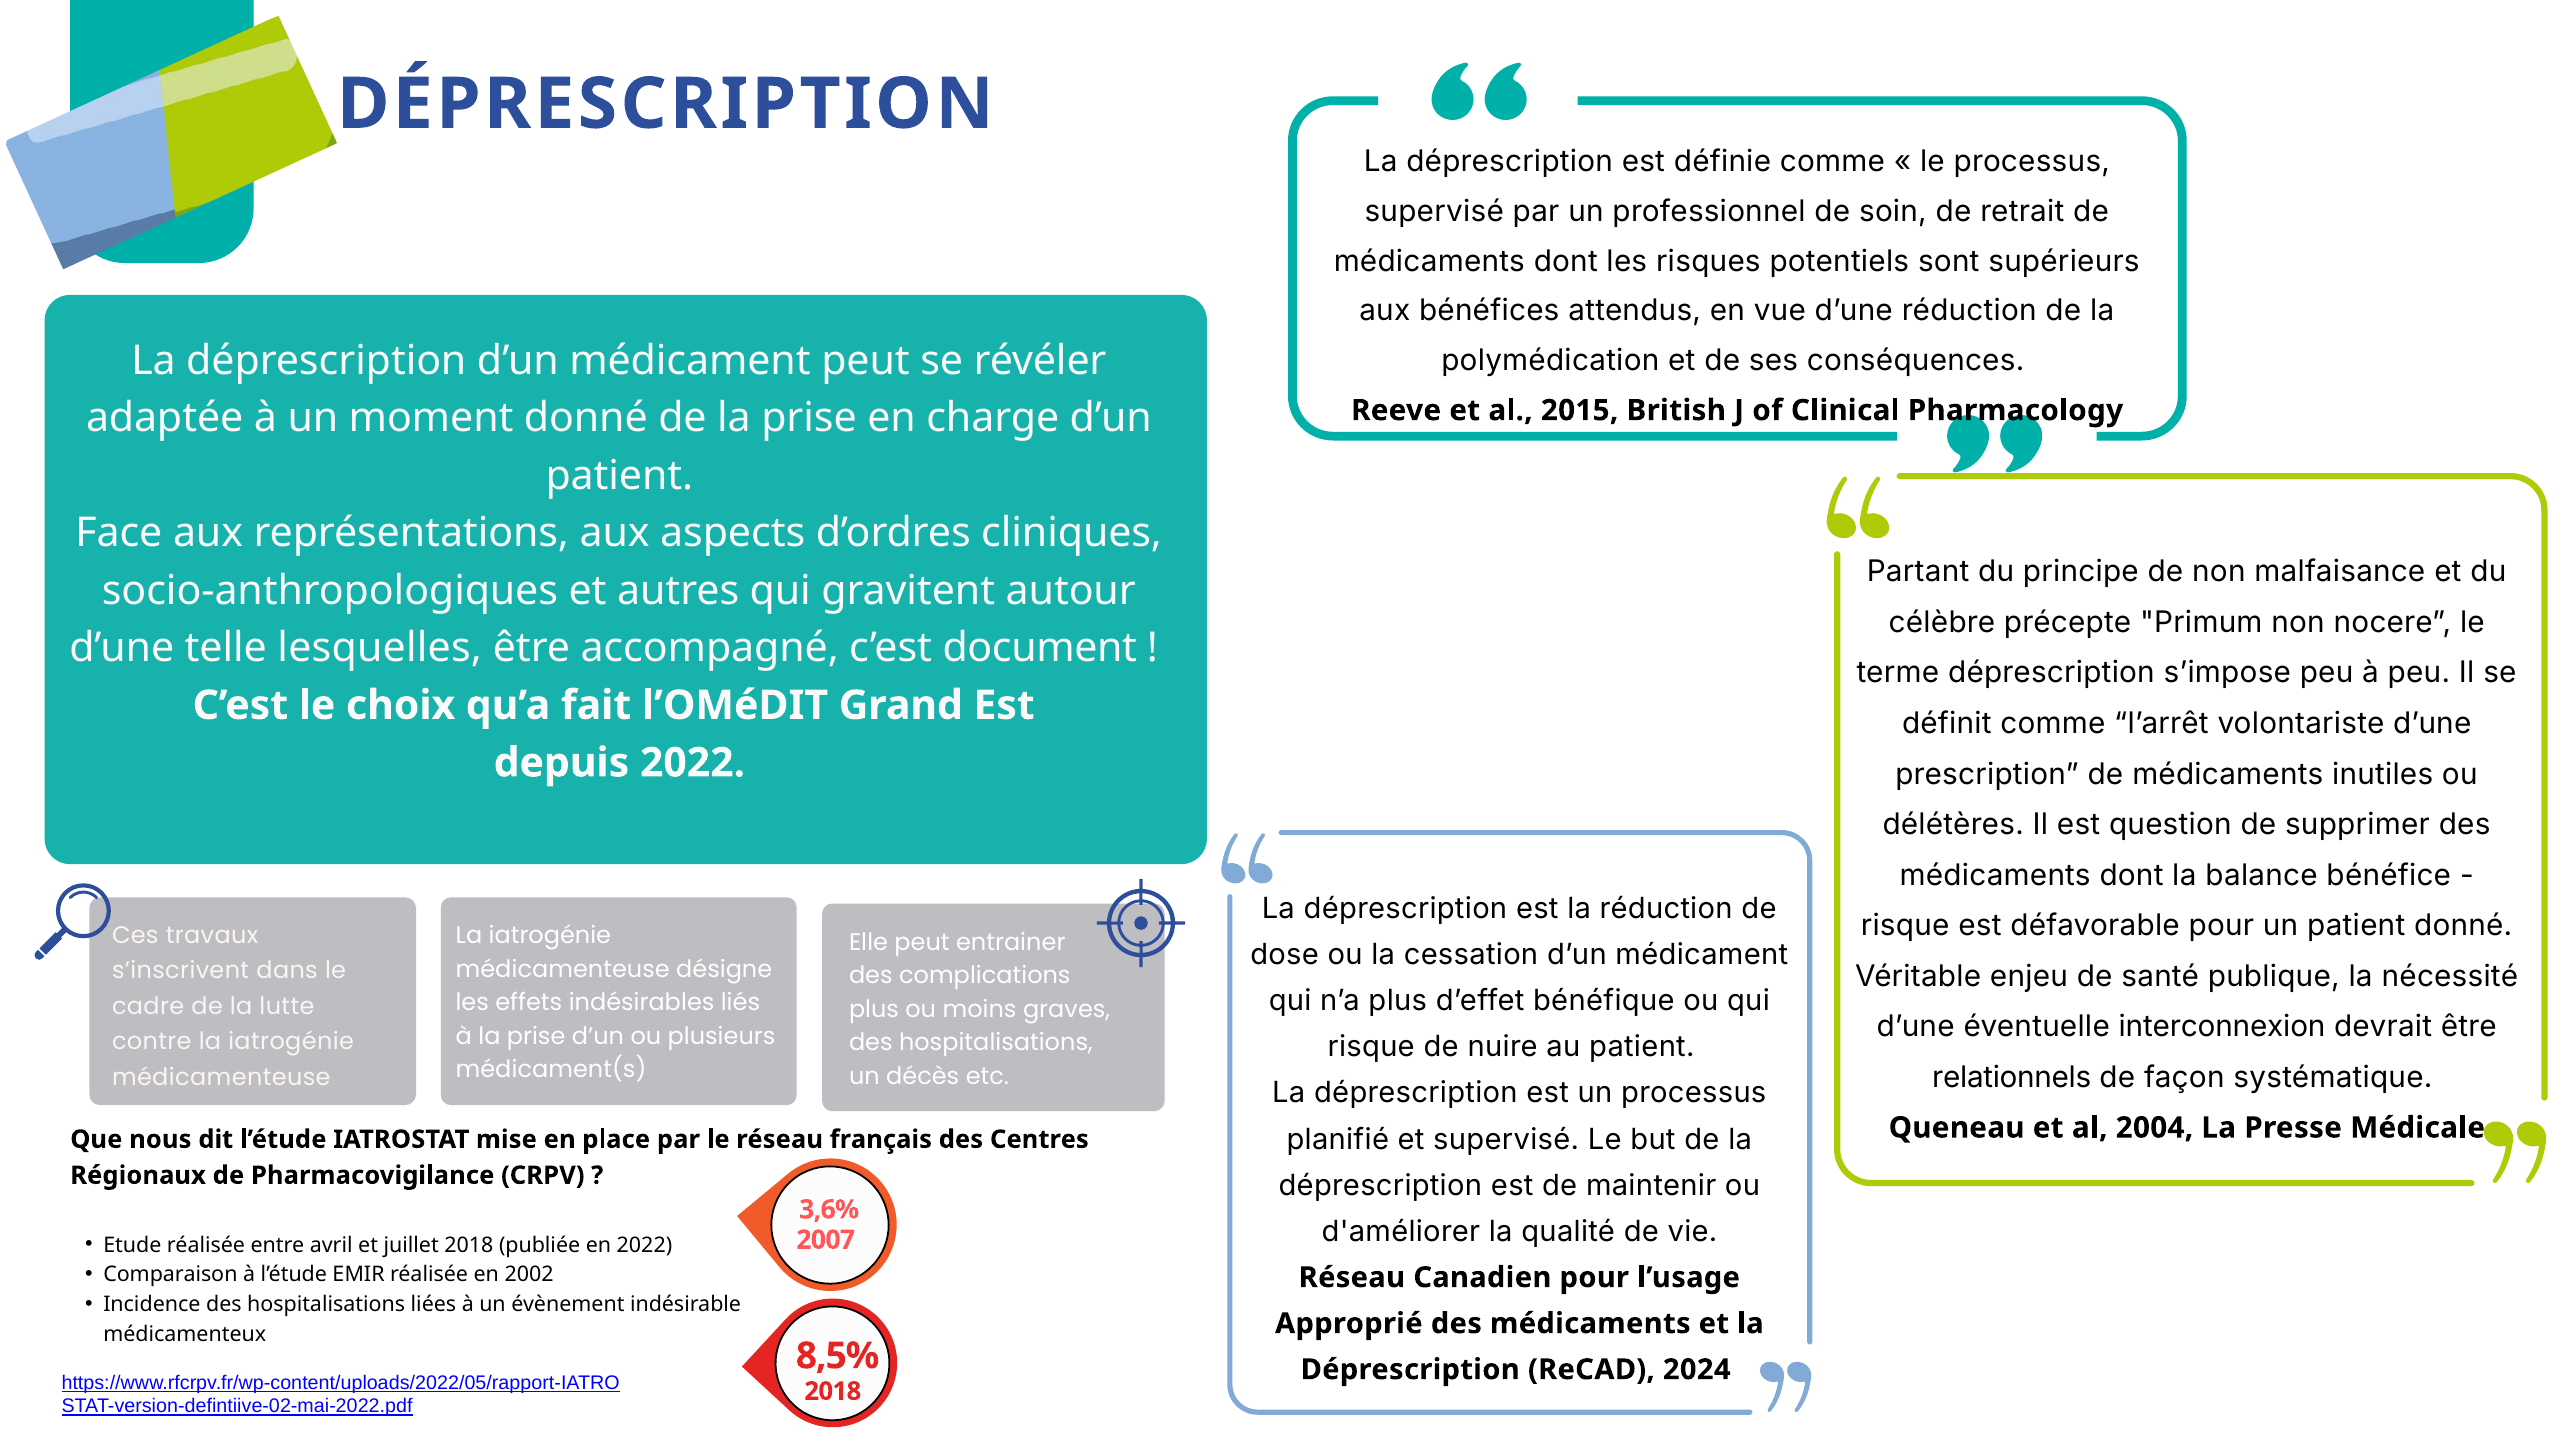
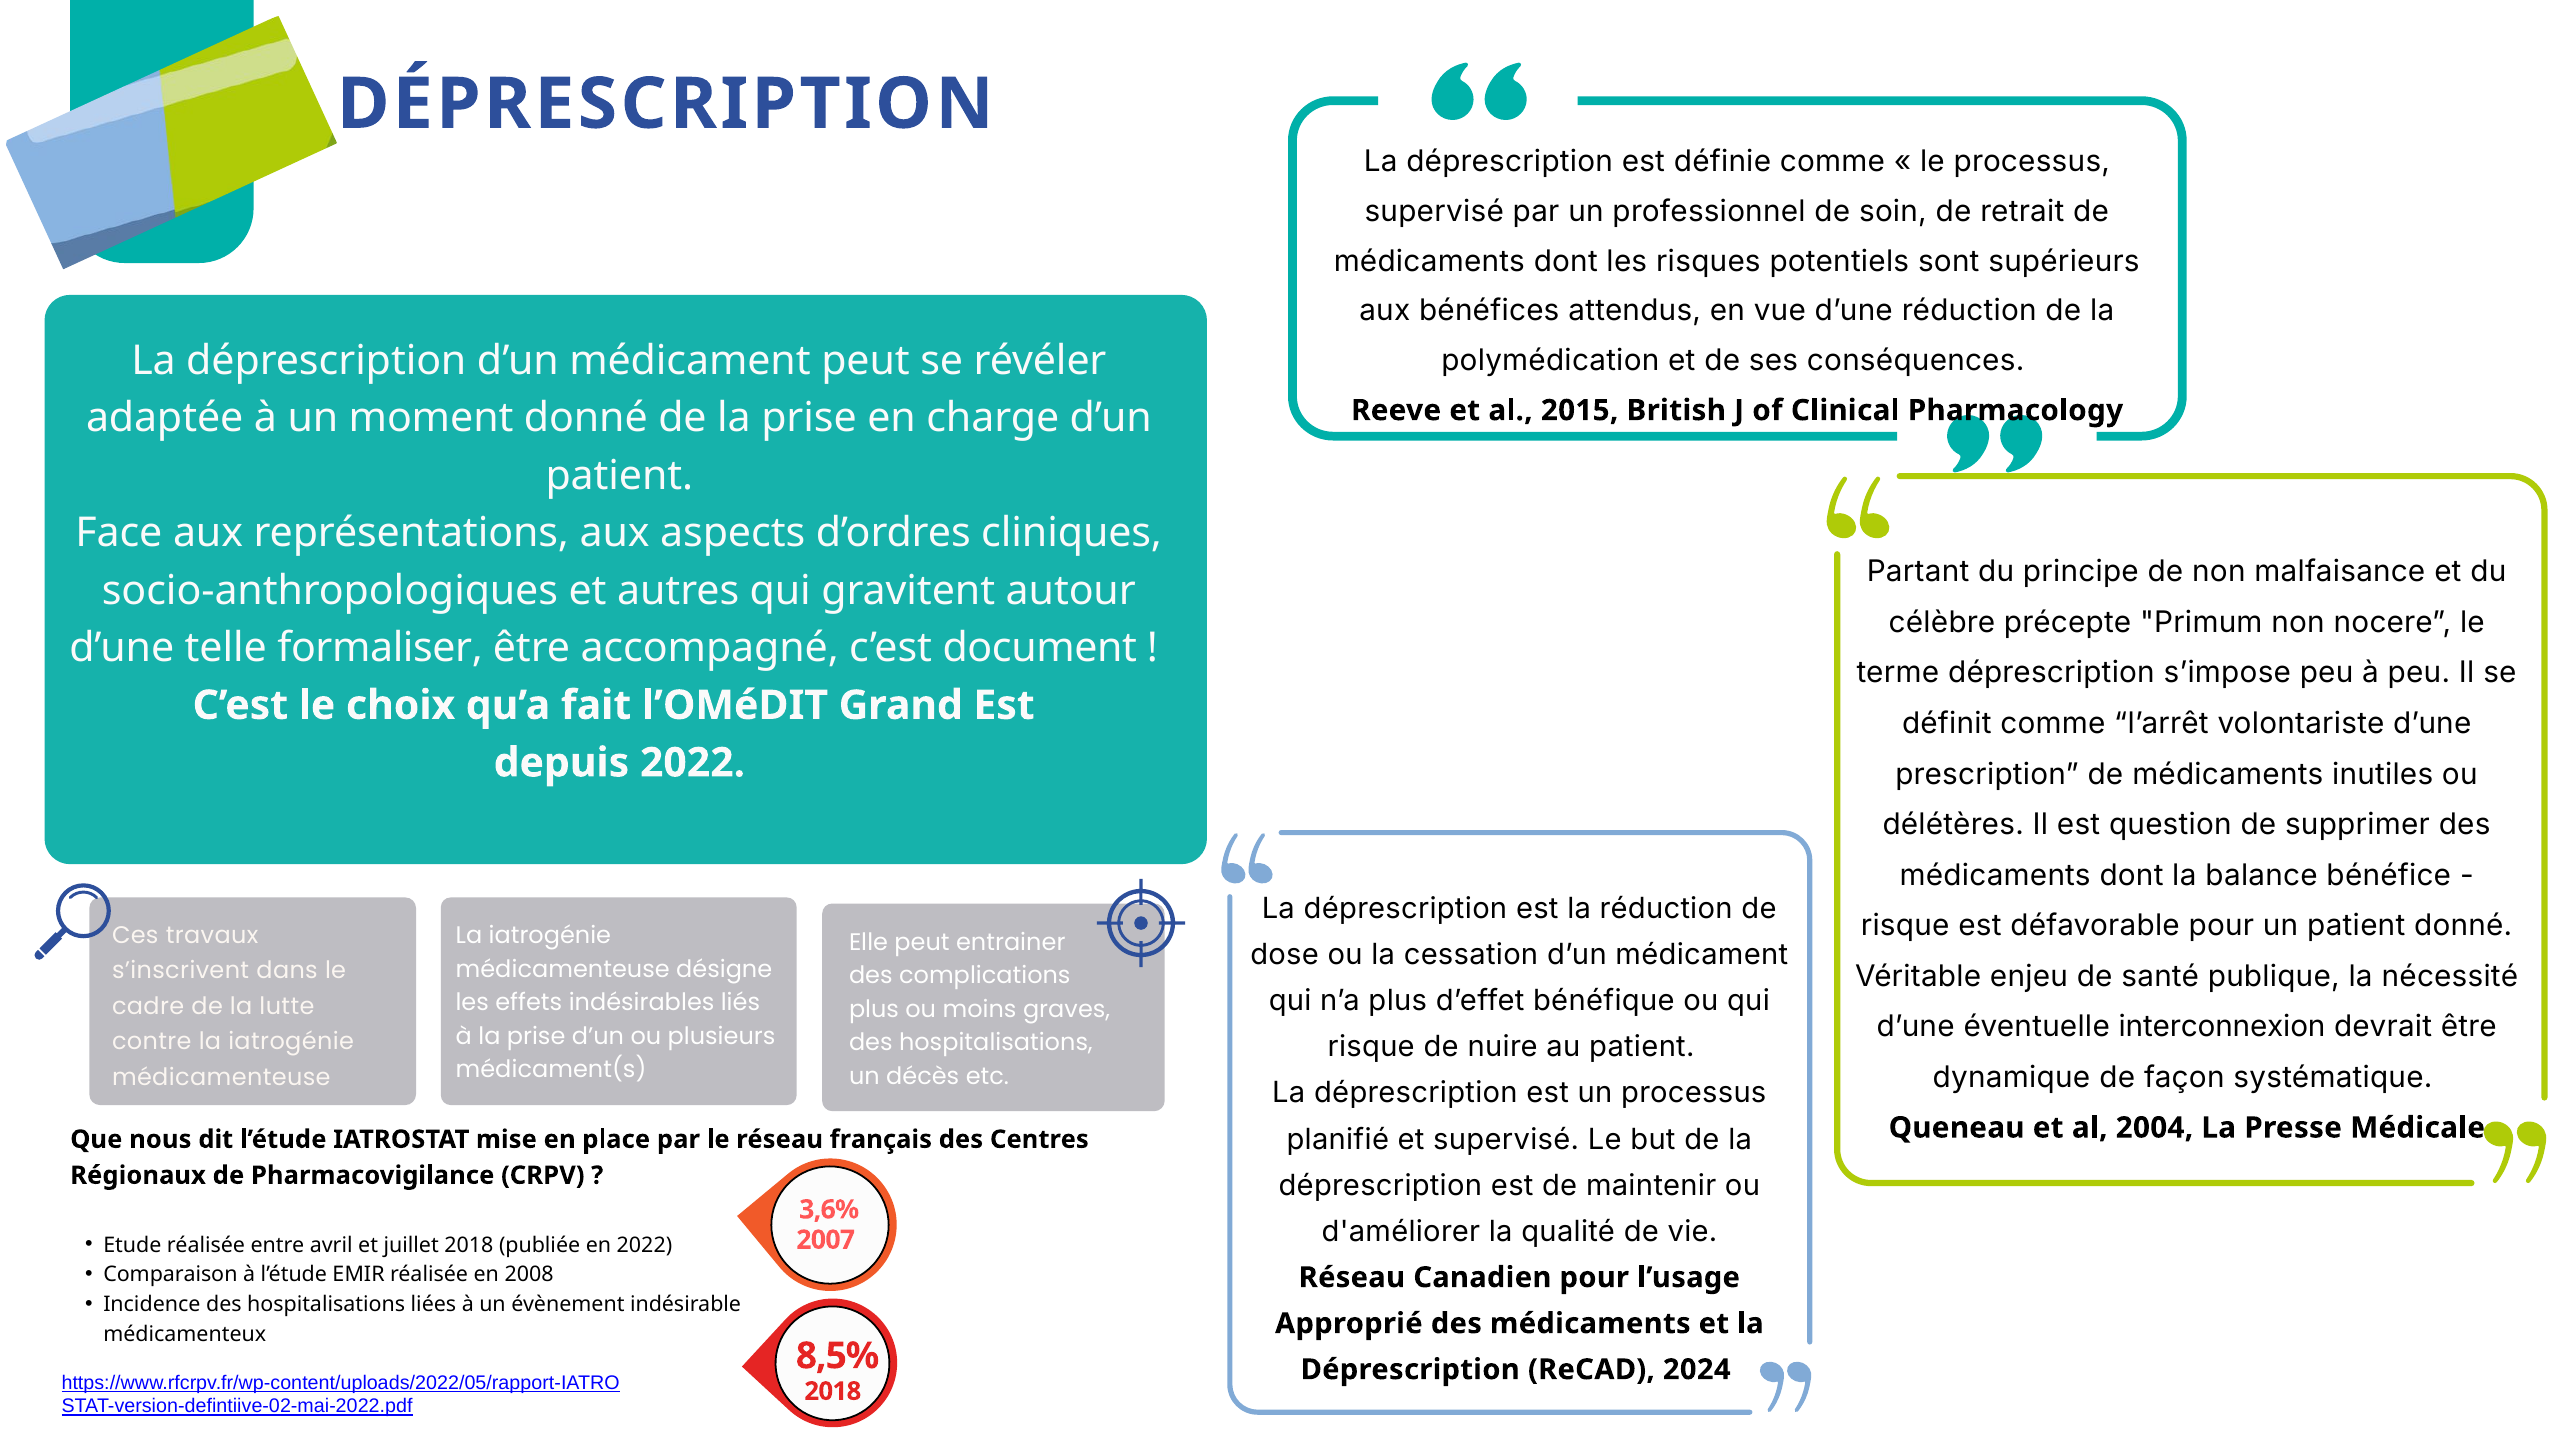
lesquelles: lesquelles -> formaliser (380, 648)
relationnels: relationnels -> dynamique (2011, 1077)
2002: 2002 -> 2008 (529, 1275)
